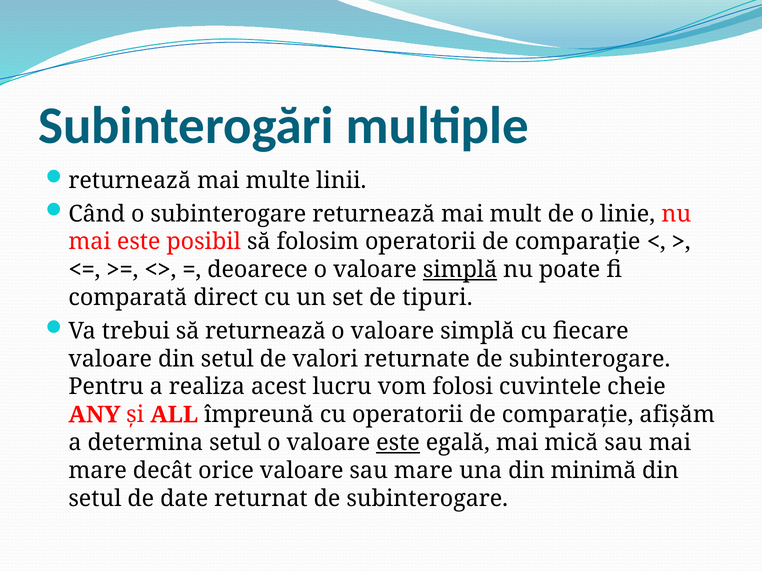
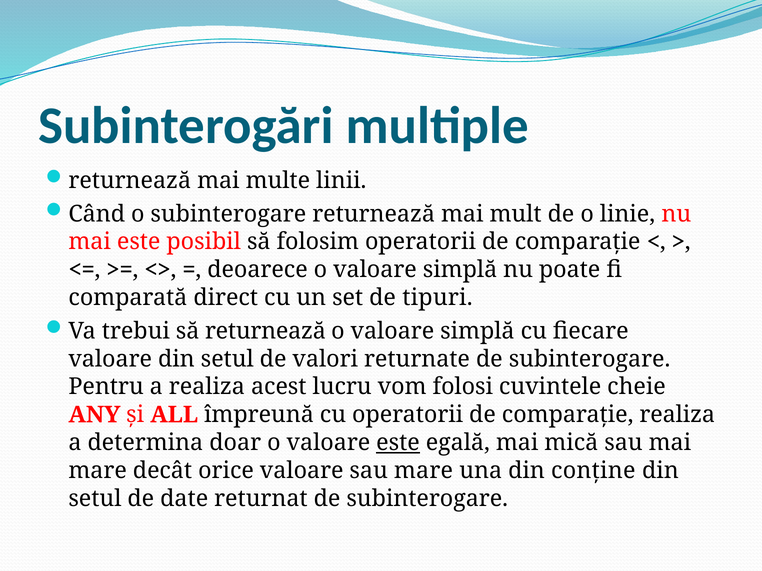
simplă underline: present -> none (460, 270)
comparaţie afişăm: afişăm -> realiza (677, 415)
determina setul: setul -> doar (235, 443)
minimă: minimă -> conţine (593, 471)
